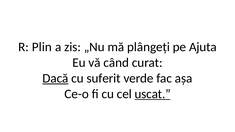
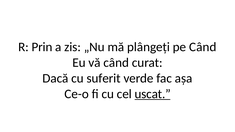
Plin: Plin -> Prin (42, 47)
pe Ajuta: Ajuta -> Când (203, 47)
Dacă underline: present -> none (55, 78)
